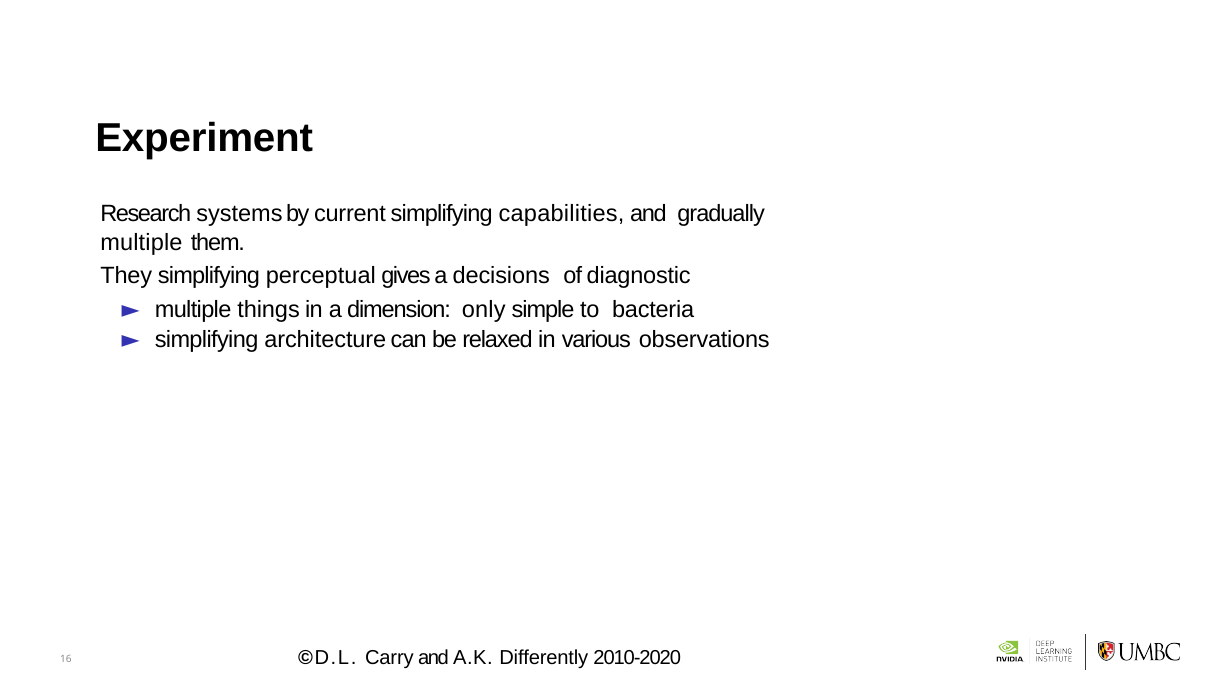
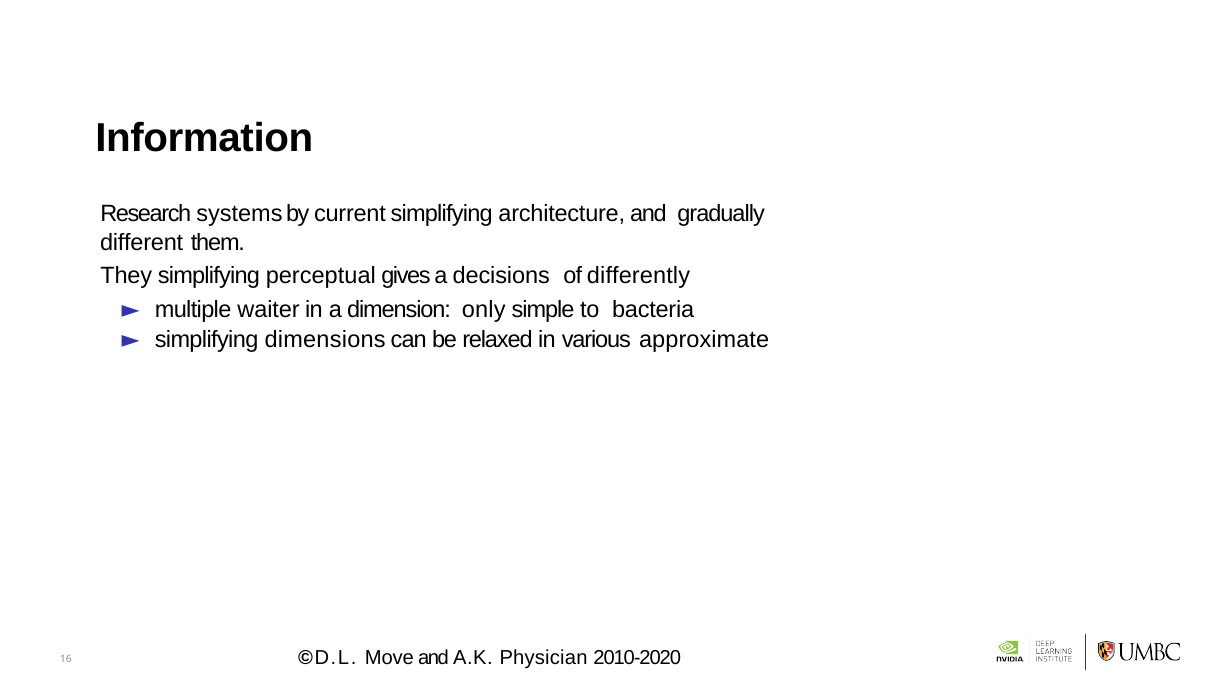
Experiment: Experiment -> Information (204, 138)
capabilities: capabilities -> architecture (562, 214)
multiple: multiple -> different (142, 243)
diagnostic: diagnostic -> differently (639, 275)
things: things -> waiter (269, 310)
architecture: architecture -> dimensions (325, 340)
observations: observations -> approximate (704, 340)
Carry: Carry -> Move (389, 658)
Differently: Differently -> Physician (544, 658)
